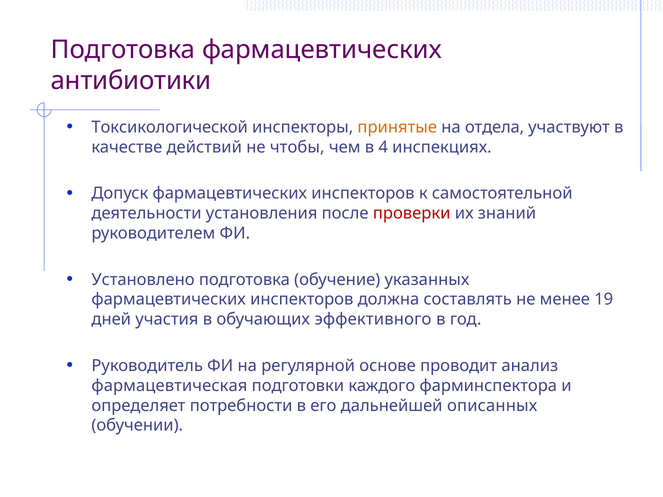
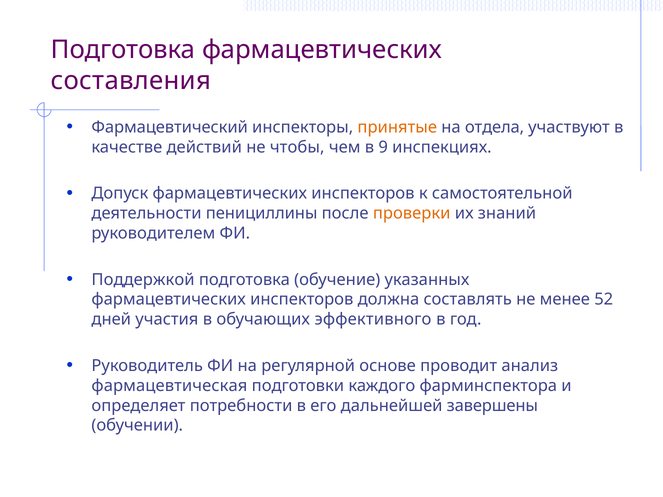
антибиотики: антибиотики -> составления (131, 81)
Токсикологической: Токсикологической -> Фармацевтический (170, 127)
4: 4 -> 9 (383, 147)
установления: установления -> пенициллины (262, 213)
проверки colour: red -> orange (412, 213)
Установлено: Установлено -> Поддержкой (143, 280)
19: 19 -> 52 (604, 300)
описанных: описанных -> завершены (492, 406)
